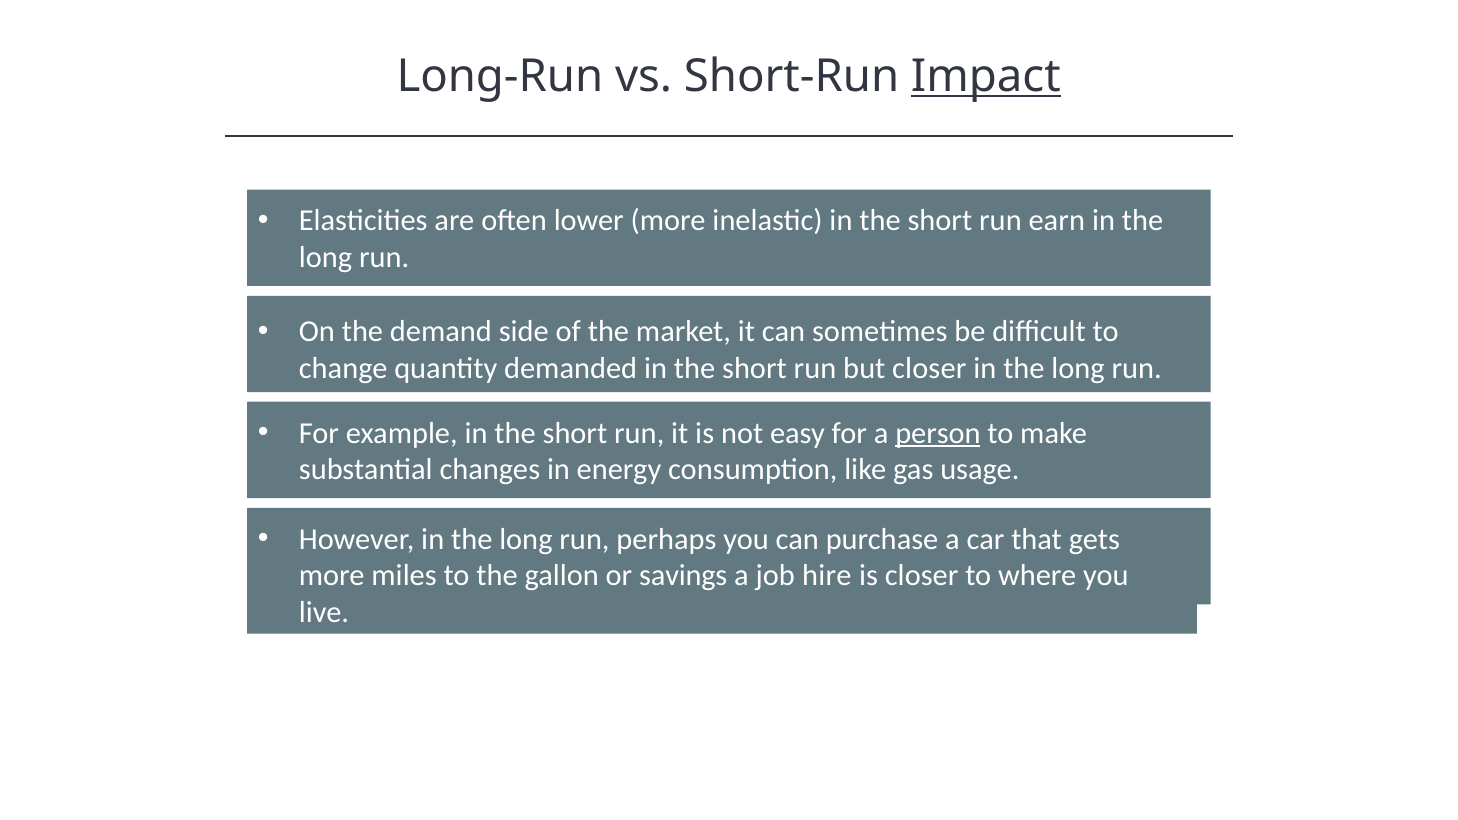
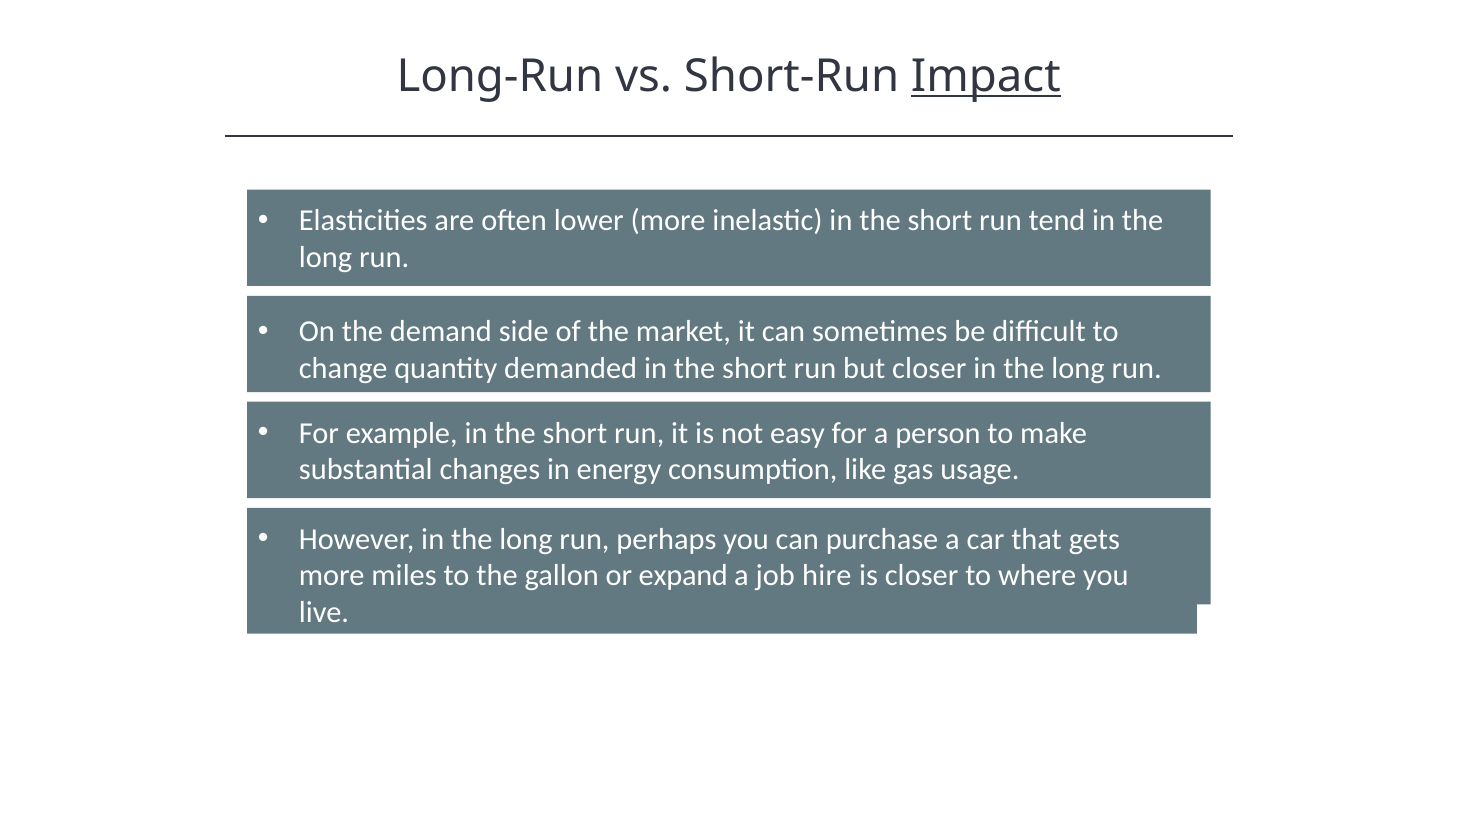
earn: earn -> tend (1057, 221)
person underline: present -> none (938, 433)
savings: savings -> expand (683, 576)
